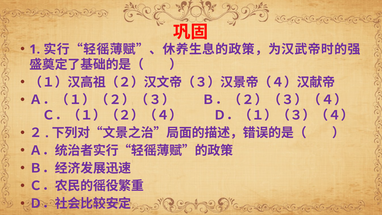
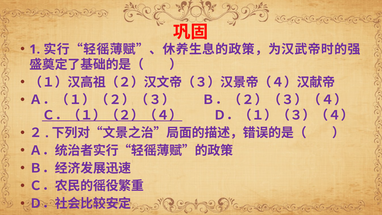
Ｃ．（１）（２）（４） underline: none -> present (112, 115)
